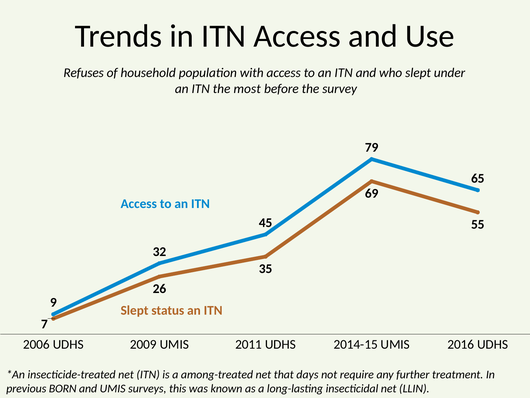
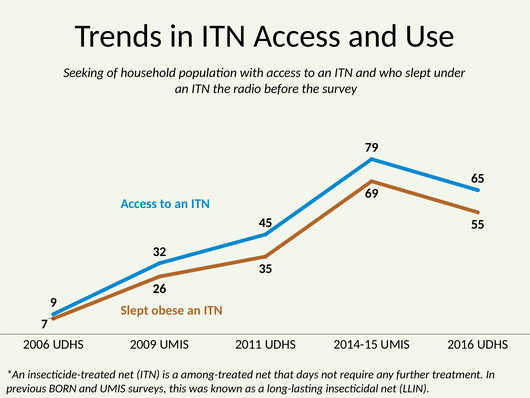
Refuses: Refuses -> Seeking (84, 73)
most: most -> radio (247, 89)
status: status -> obese (168, 310)
